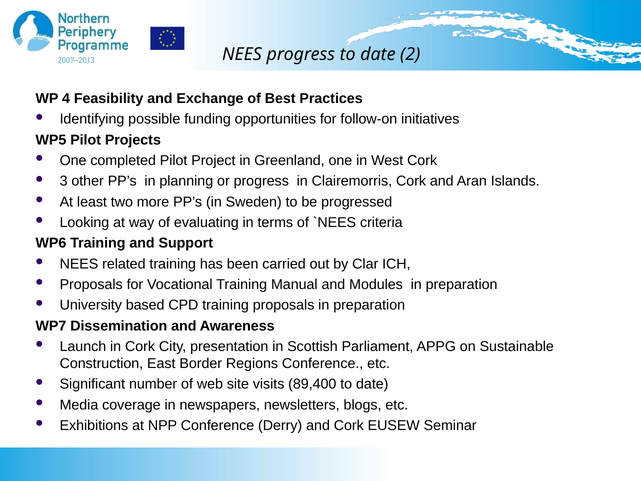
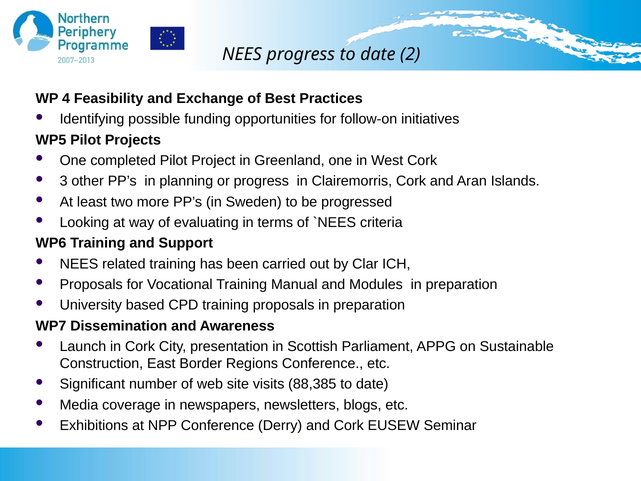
89,400: 89,400 -> 88,385 (312, 384)
